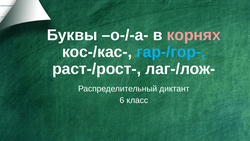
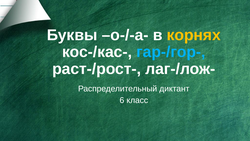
корнях colour: pink -> yellow (194, 35)
